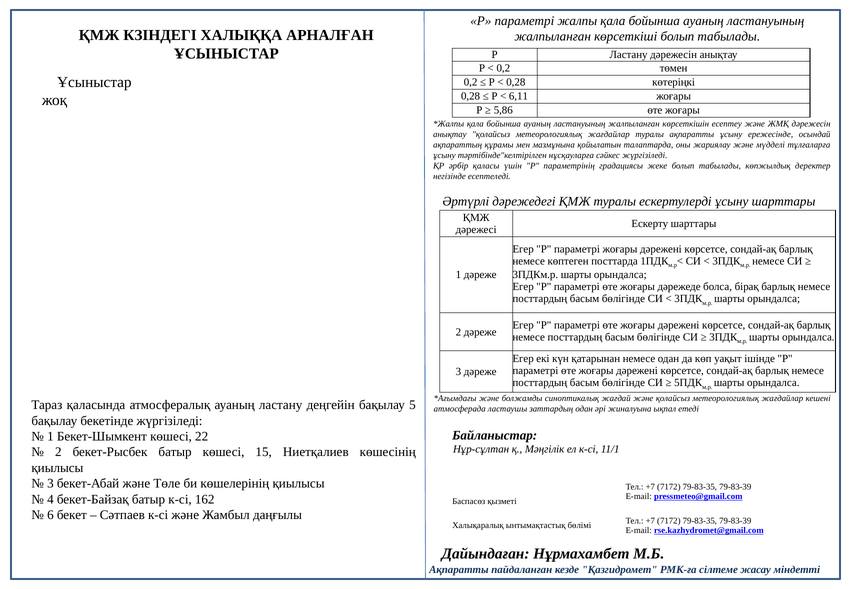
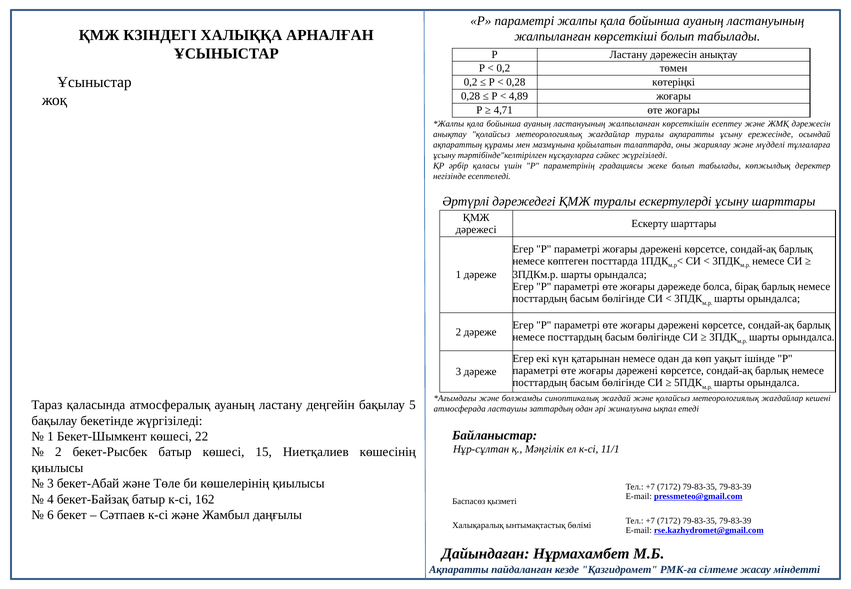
6,11: 6,11 -> 4,89 (518, 96)
5,86: 5,86 -> 4,71 (503, 110)
